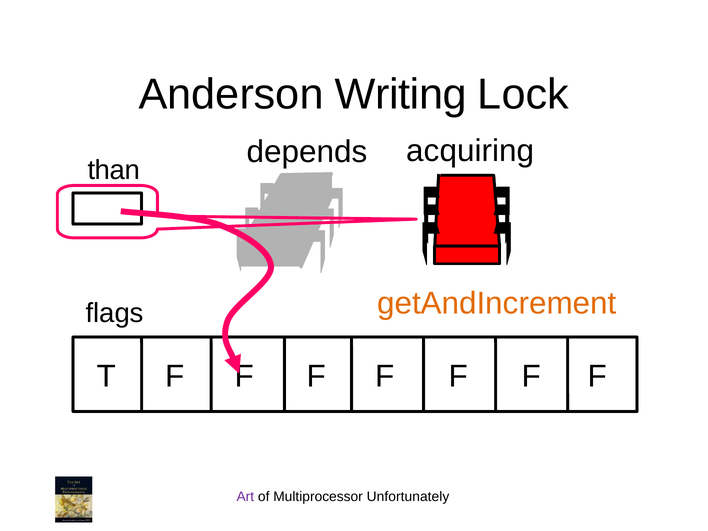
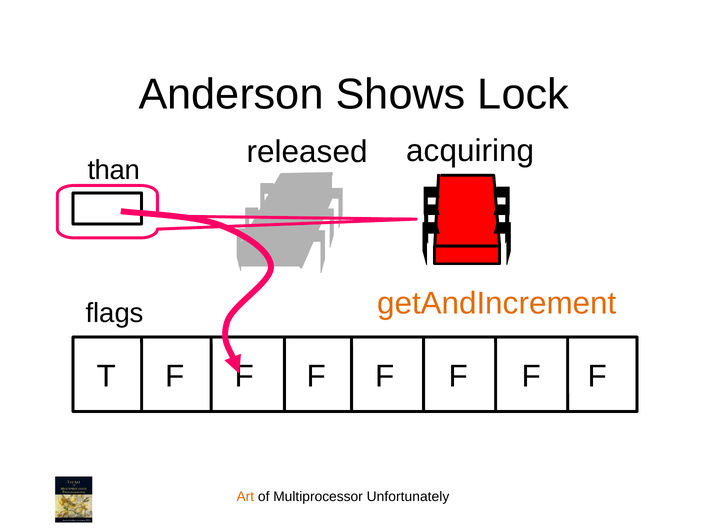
Writing: Writing -> Shows (401, 94)
depends: depends -> released (307, 152)
Art colour: purple -> orange (245, 497)
